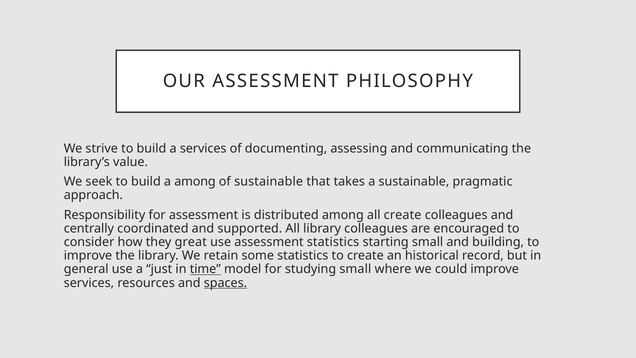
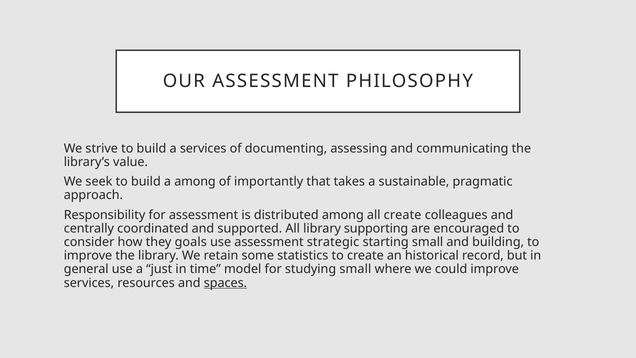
of sustainable: sustainable -> importantly (269, 182)
library colleagues: colleagues -> supporting (376, 228)
great: great -> goals (191, 242)
assessment statistics: statistics -> strategic (333, 242)
time underline: present -> none (205, 269)
